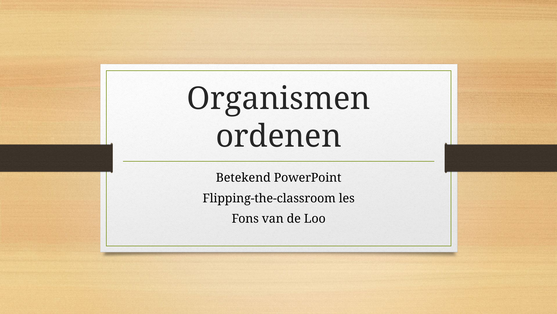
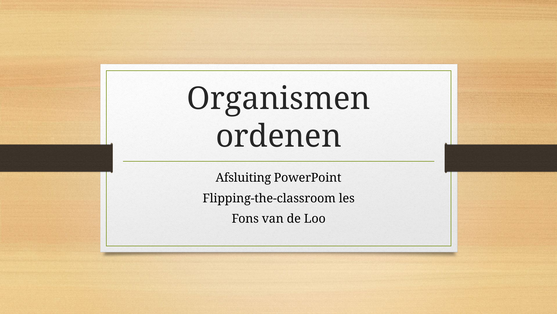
Betekend: Betekend -> Afsluiting (243, 177)
